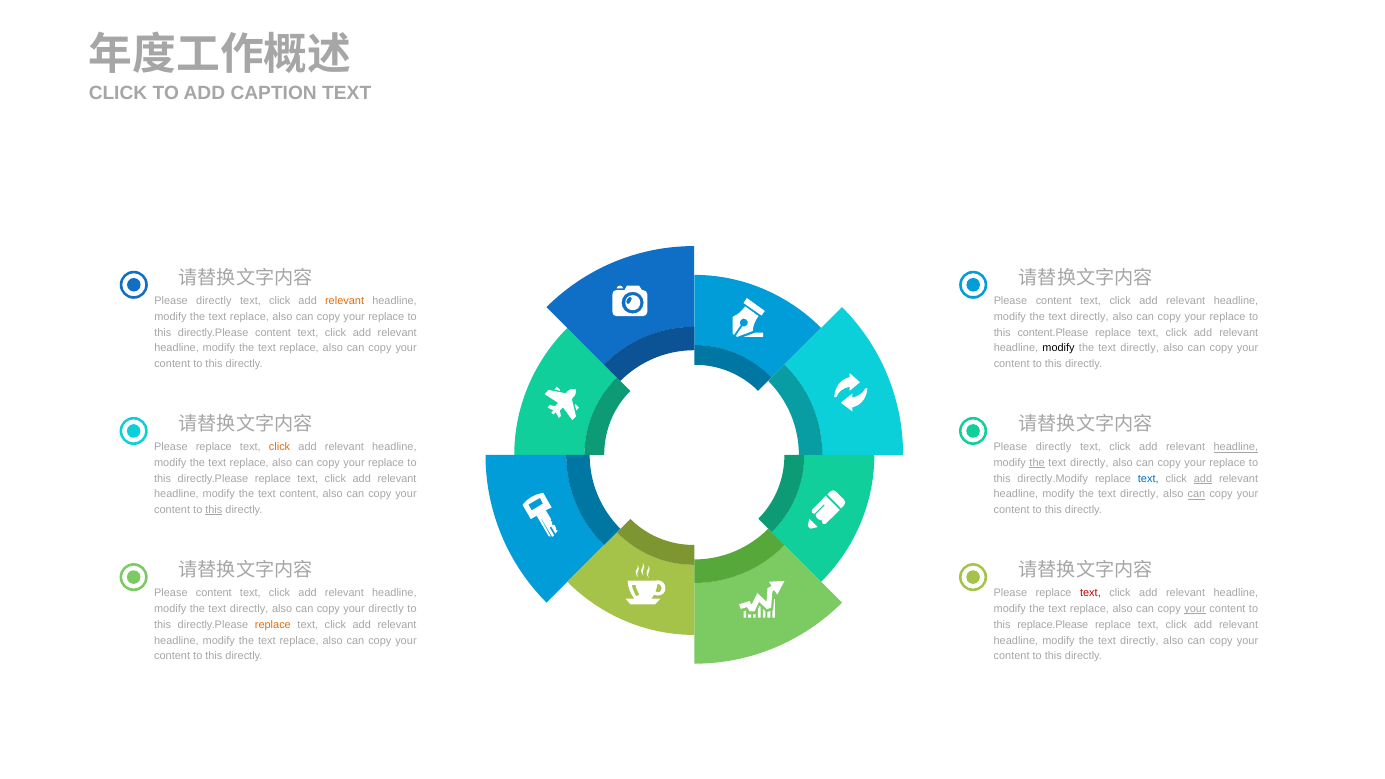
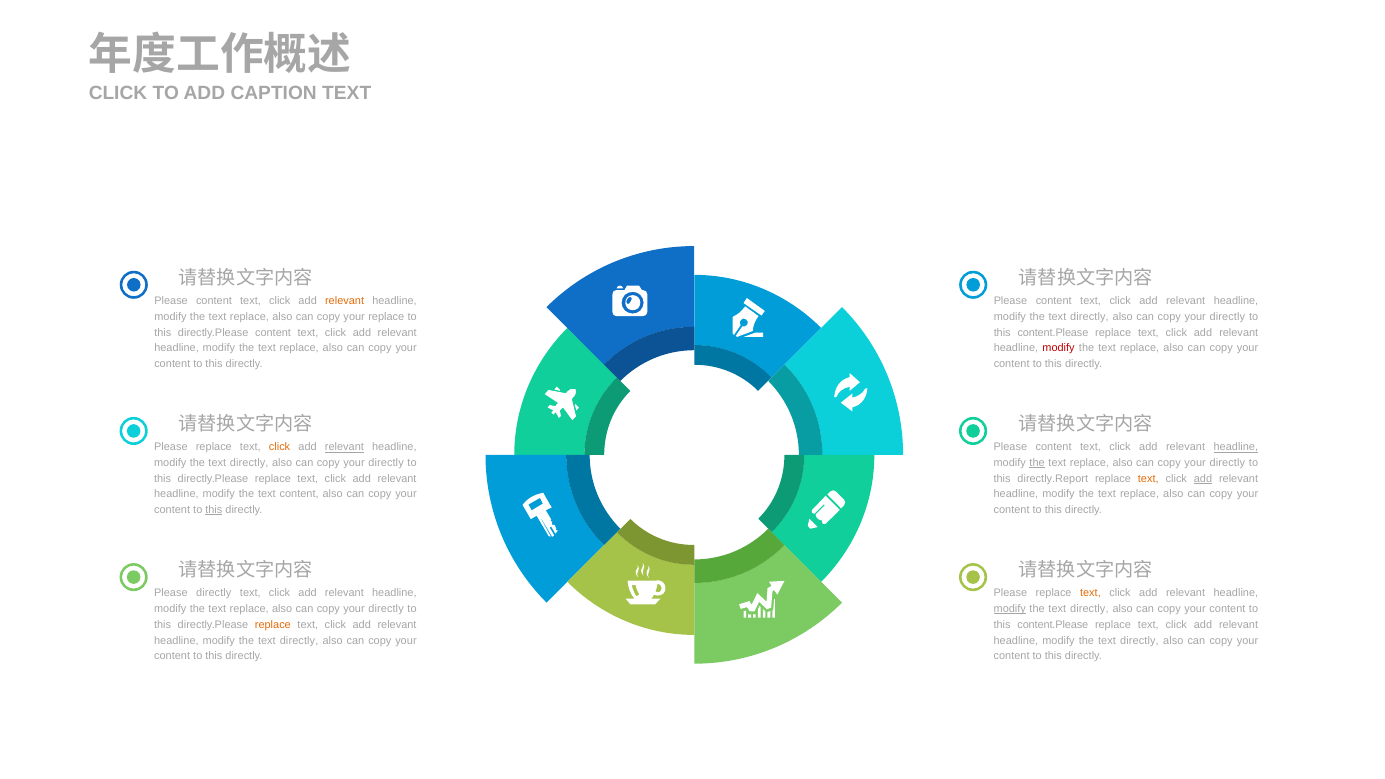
directly: directly -> content (214, 301)
replace: replace -> directly (1227, 317)
modify colour: black -> red (1059, 348)
directly: directly -> replace (1140, 348)
relevant underline: none -> present (344, 447)
directly: directly -> content (1054, 447)
replace: replace -> directly (249, 463)
replace: replace -> directly (386, 463)
directly: directly -> replace (1089, 463)
replace: replace -> directly (1227, 463)
directly.Modify: directly.Modify -> directly.Report (1053, 479)
text colour: blue -> orange (1148, 479)
directly: directly -> replace (1140, 494)
can underline: present -> none (1196, 494)
content: content -> directly (214, 593)
text colour: red -> orange (1090, 593)
directly: directly -> replace (249, 609)
modify underline: none -> present (1010, 609)
replace: replace -> directly (1089, 609)
your underline: present -> none (1195, 609)
replace.Please: replace.Please -> content.Please (1053, 625)
replace: replace -> directly (299, 641)
